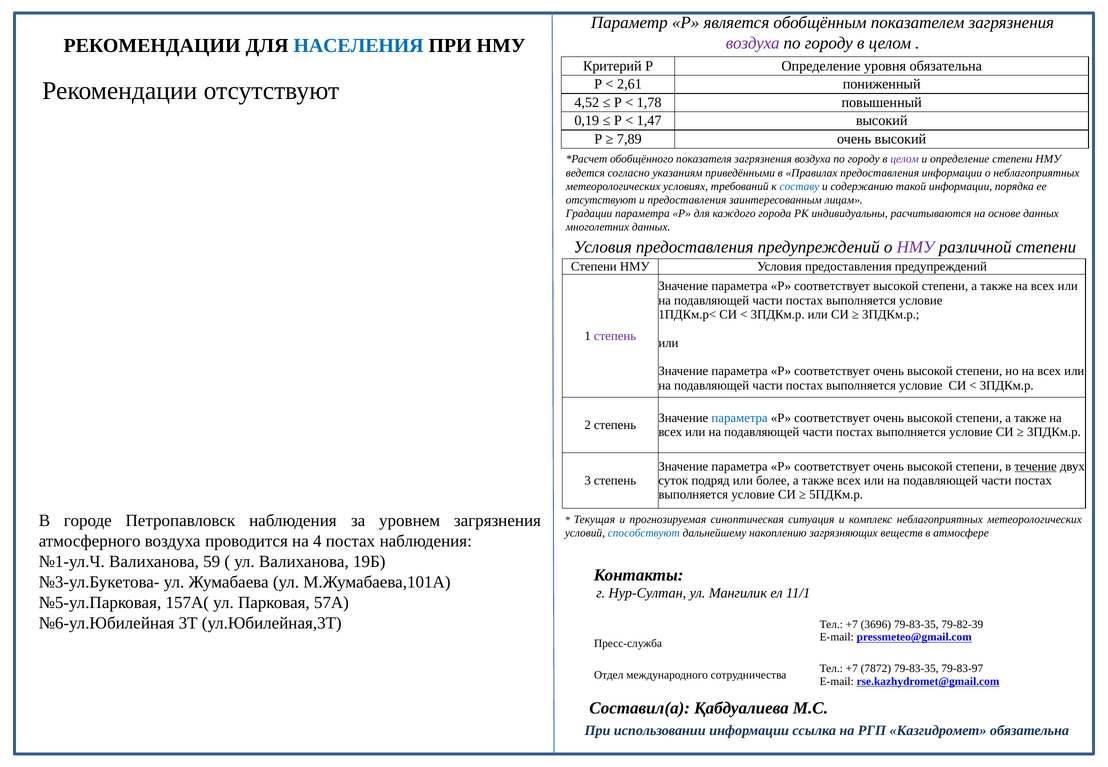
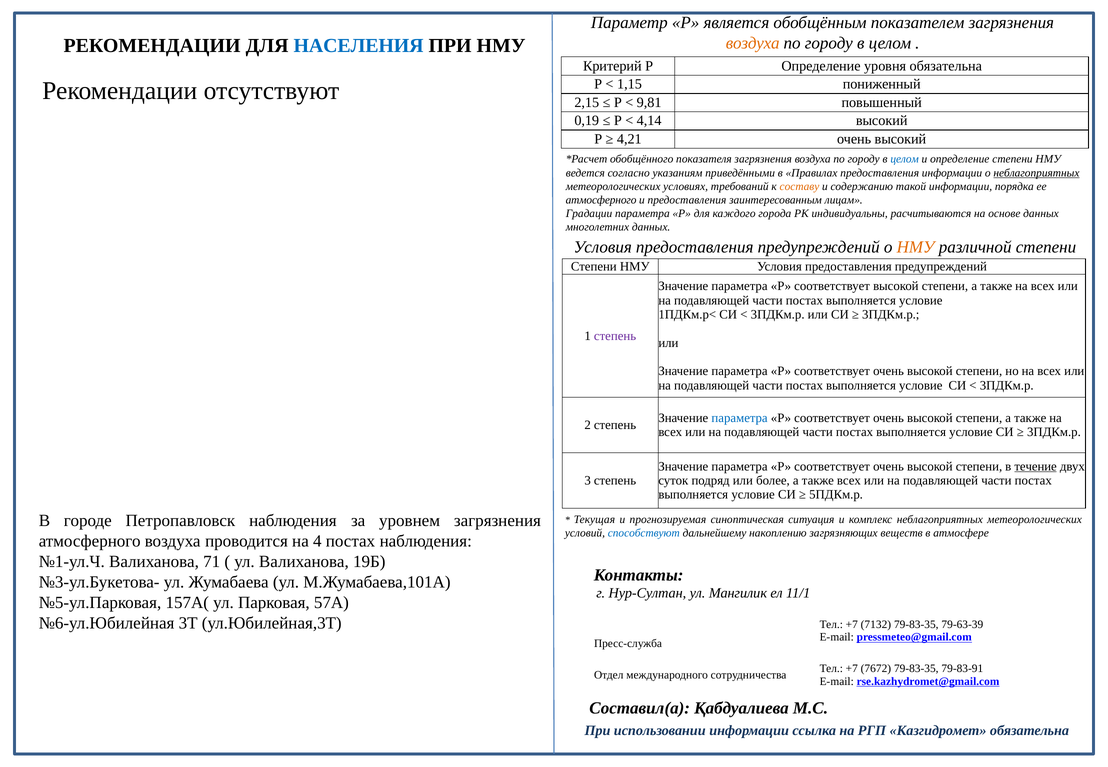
воздуха colour: purple -> orange (753, 43)
2,61: 2,61 -> 1,15 (629, 84)
4,52: 4,52 -> 2,15 (587, 102)
1,78: 1,78 -> 9,81 (649, 102)
1,47: 1,47 -> 4,14 (649, 121)
7,89: 7,89 -> 4,21 (629, 139)
целом colour: purple -> blue (905, 159)
неблагоприятных underline: none -> present (1036, 173)
составу colour: blue -> orange (799, 186)
отсутствуют: отсутствуют -> атмосферного (601, 200)
НМУ colour: purple -> orange (916, 247)
59: 59 -> 71 (212, 562)
3696: 3696 -> 7132 (876, 624)
79-82-39: 79-82-39 -> 79-63-39 (962, 624)
7872: 7872 -> 7672 (876, 669)
79-83-97: 79-83-97 -> 79-83-91 (962, 669)
